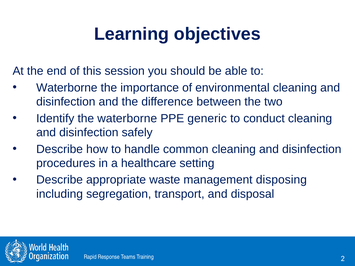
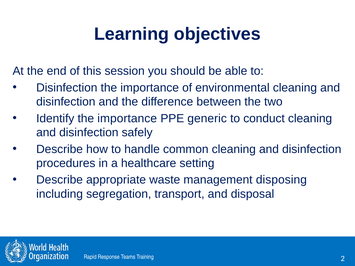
Waterborne: Waterborne -> Disinfection (67, 88)
Identify the waterborne: waterborne -> importance (127, 118)
